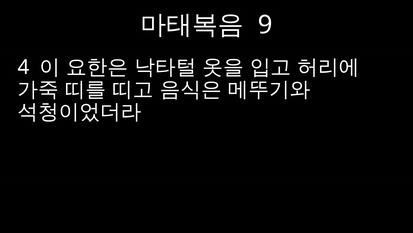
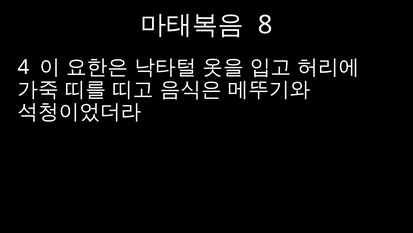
9: 9 -> 8 (265, 25)
